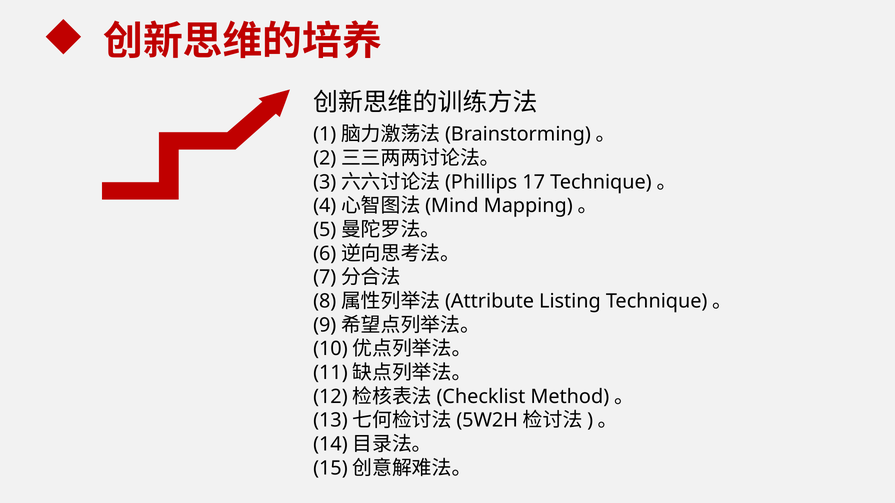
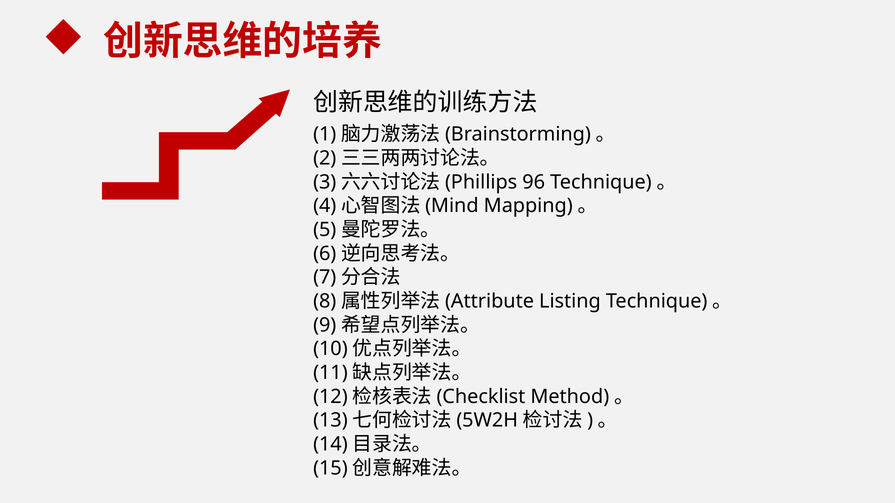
17: 17 -> 96 (534, 182)
